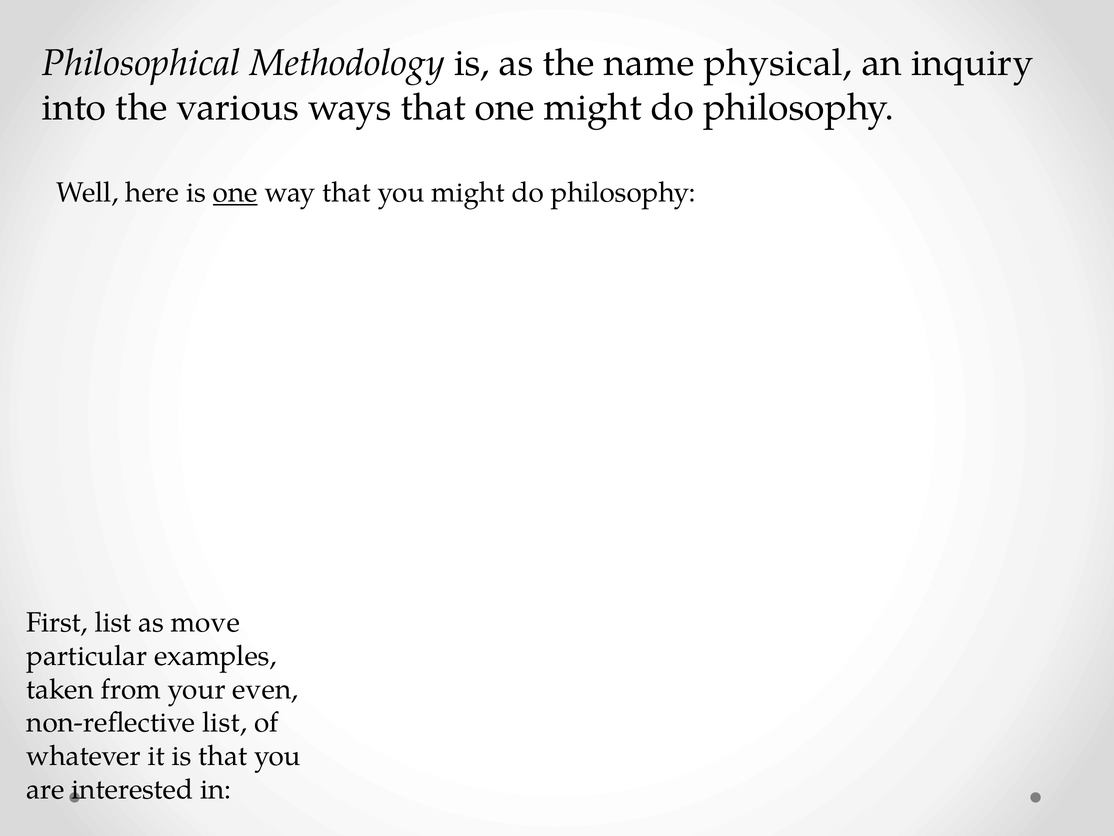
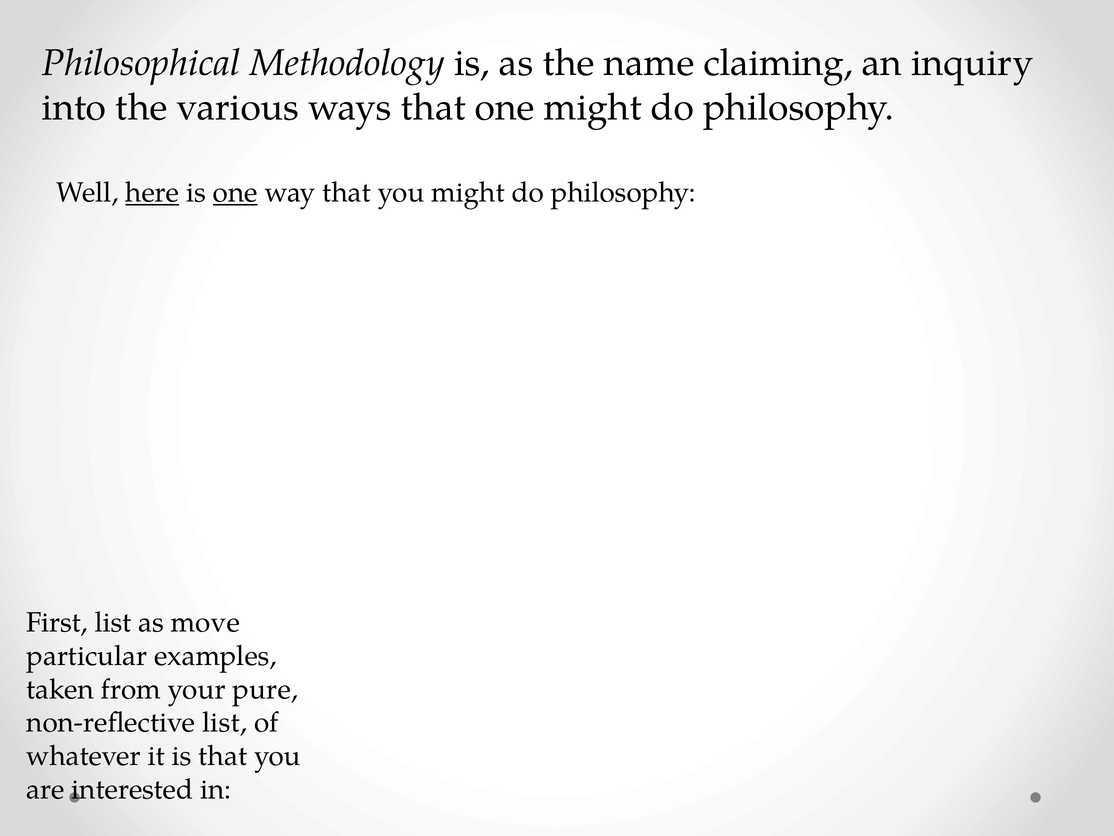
physical: physical -> claiming (778, 63)
here underline: none -> present (152, 193)
even: even -> pure (265, 689)
